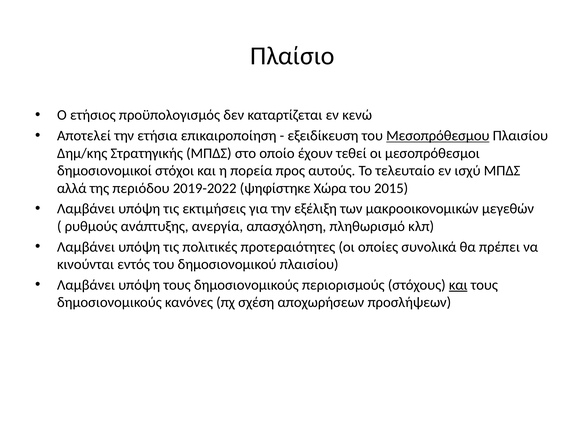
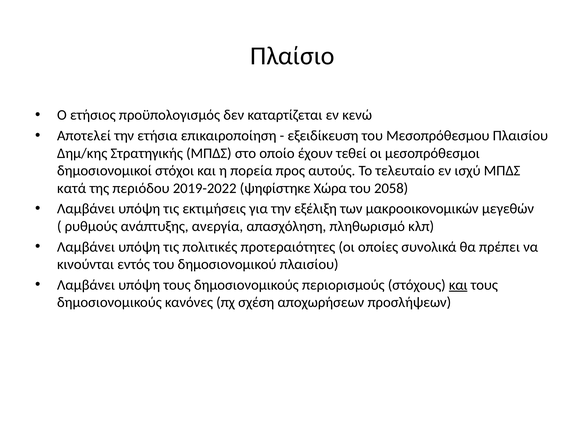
Μεσοπρόθεσμου underline: present -> none (438, 136)
αλλά: αλλά -> κατά (72, 188)
2015: 2015 -> 2058 (391, 188)
